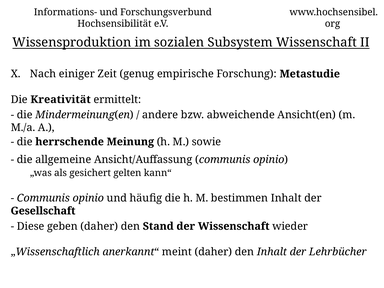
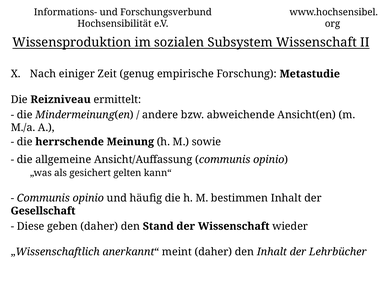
Kreativität: Kreativität -> Reizniveau (61, 100)
